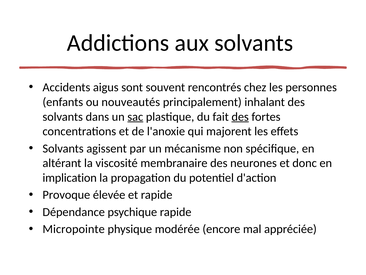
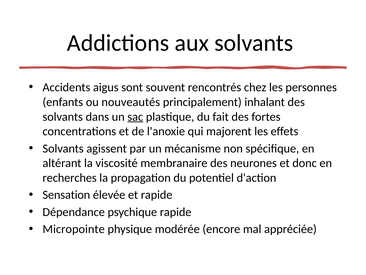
des underline: present -> none (240, 117)
implication: implication -> recherches (70, 178)
Provoque: Provoque -> Sensation (66, 195)
